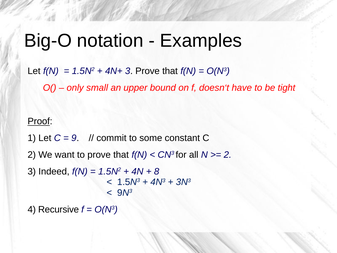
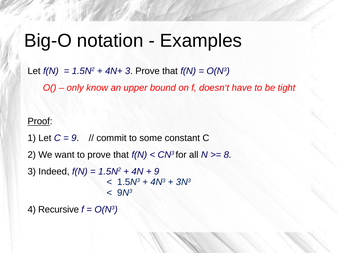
small: small -> know (97, 88)
2: 2 -> 8 (228, 155)
8: 8 -> 9 (157, 171)
